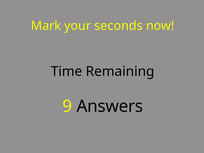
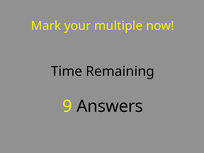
seconds: seconds -> multiple (119, 26)
